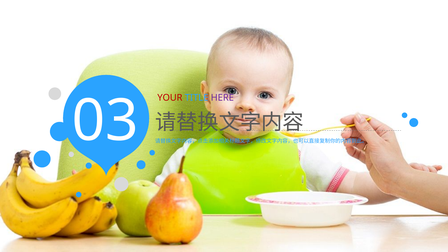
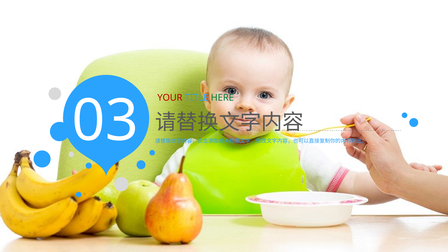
HERE colour: purple -> green (222, 98)
